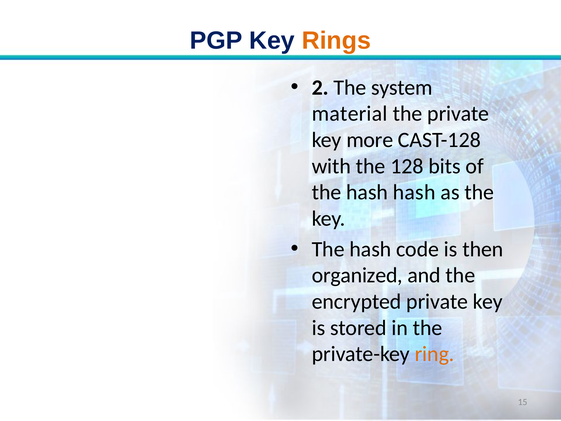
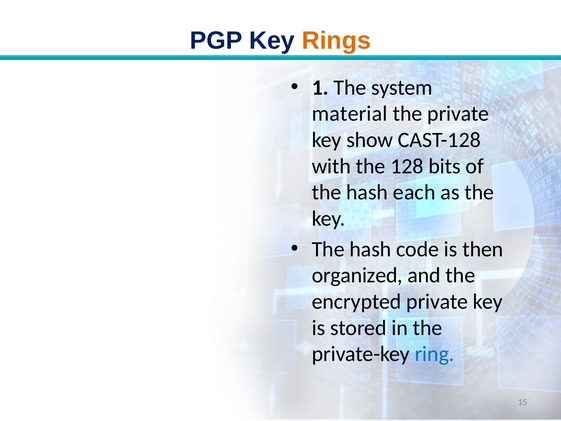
2: 2 -> 1 (320, 88)
more: more -> show (370, 140)
hash hash: hash -> each (414, 192)
ring colour: orange -> blue (435, 354)
